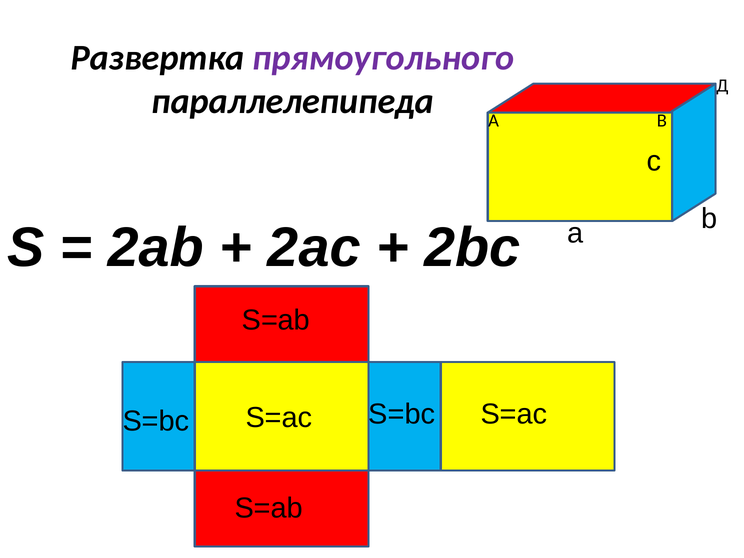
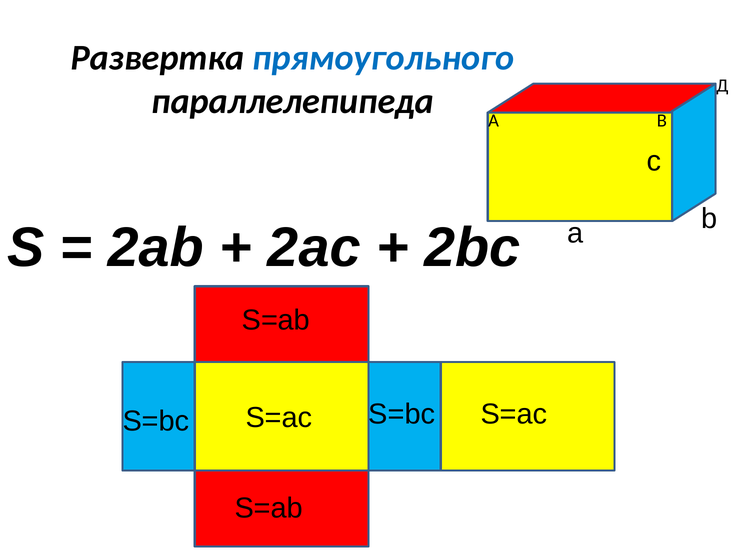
прямоугольного colour: purple -> blue (383, 58)
